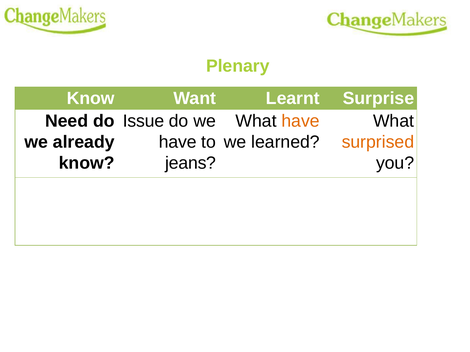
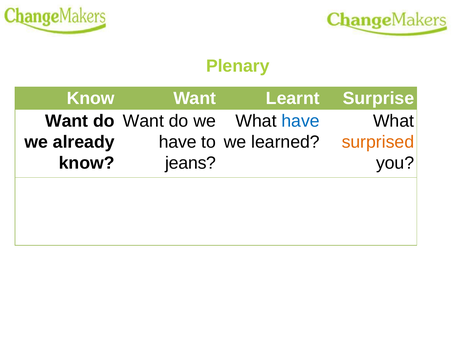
Need: Need -> Want (67, 121)
Issue: Issue -> Want (143, 121)
have colour: orange -> blue (301, 121)
